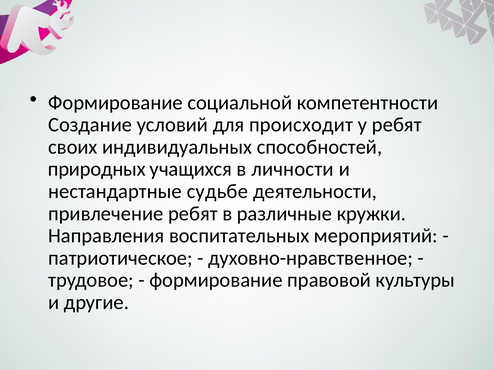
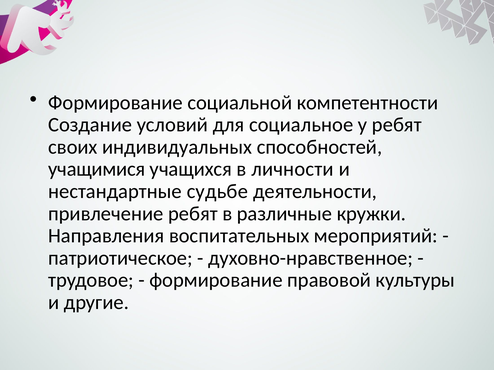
происходит: происходит -> социальное (301, 125)
природных: природных -> учащимися (97, 169)
